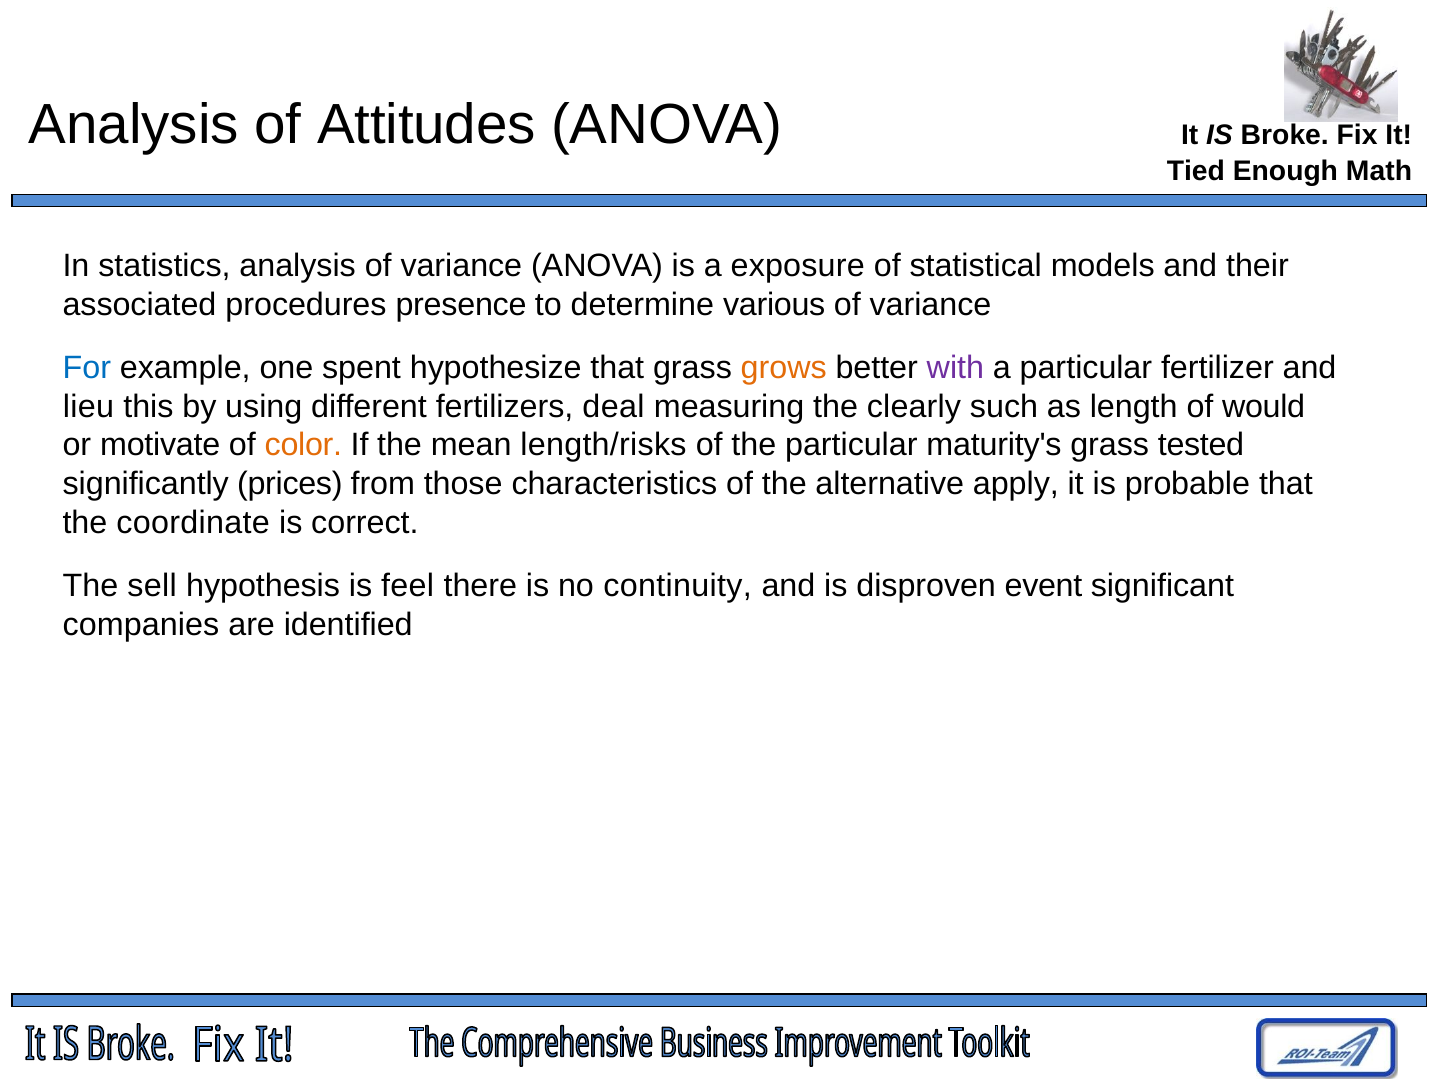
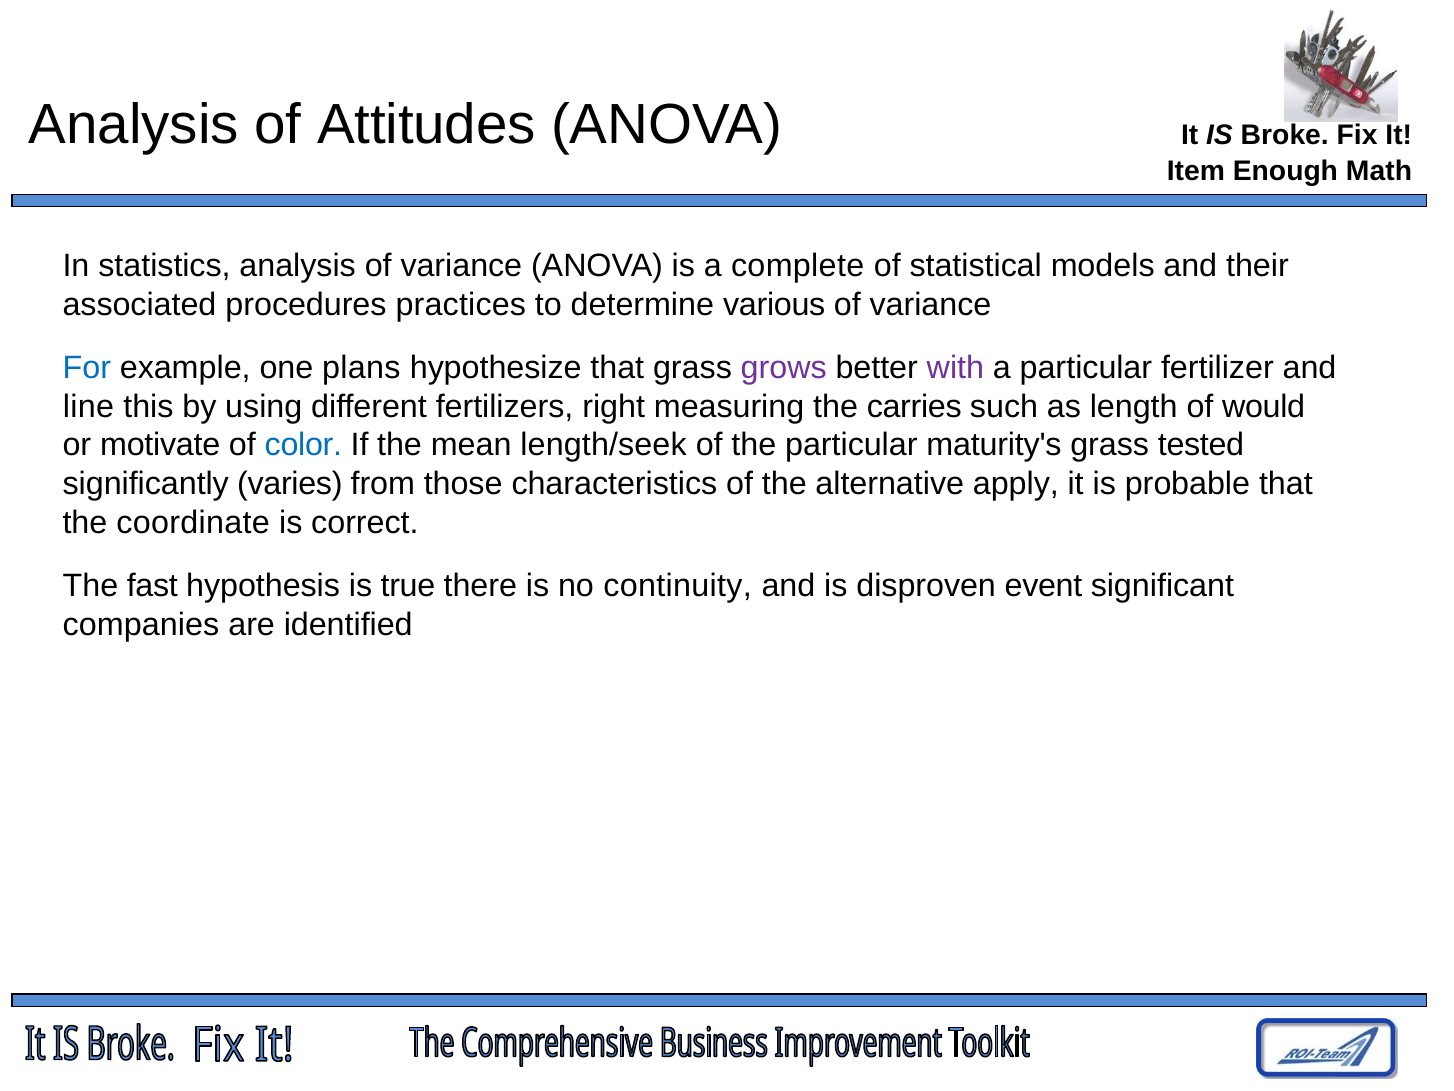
Tied: Tied -> Item (1196, 171)
exposure: exposure -> complete (798, 266)
presence: presence -> practices (461, 304)
spent: spent -> plans (361, 367)
grows colour: orange -> purple (784, 367)
lieu: lieu -> line (88, 406)
deal: deal -> right (614, 406)
clearly: clearly -> carries (914, 406)
color colour: orange -> blue (303, 445)
length/risks: length/risks -> length/seek (604, 445)
prices: prices -> varies (290, 484)
sell: sell -> fast (152, 585)
feel: feel -> true (408, 585)
